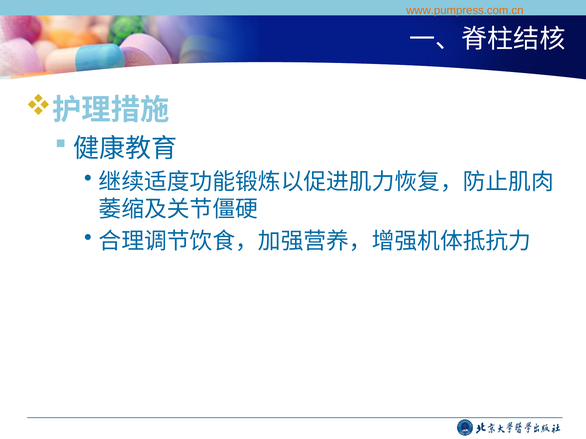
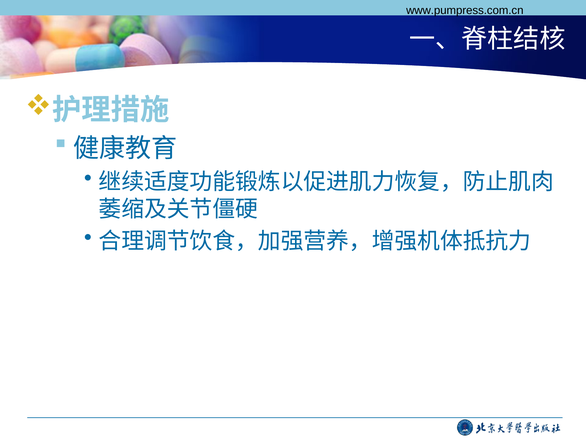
www.pumpress.com.cn colour: orange -> black (465, 11)
